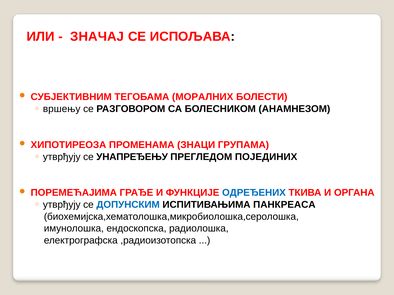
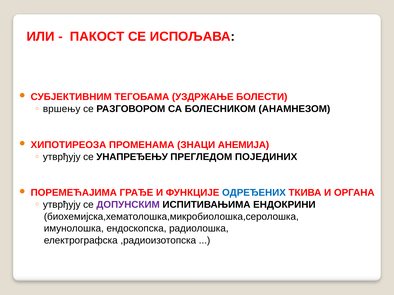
ЗНАЧАЈ: ЗНАЧАЈ -> ПАКОСТ (97, 37)
МОРАЛНИХ: МОРАЛНИХ -> УЗДРЖАЊЕ (203, 97)
ГРУПАМА: ГРУПАМА -> АНЕМИЈА (243, 145)
ДОПУНСКИМ colour: blue -> purple (128, 205)
ПАНКРЕАСА: ПАНКРЕАСА -> ЕНДОКРИНИ (284, 205)
